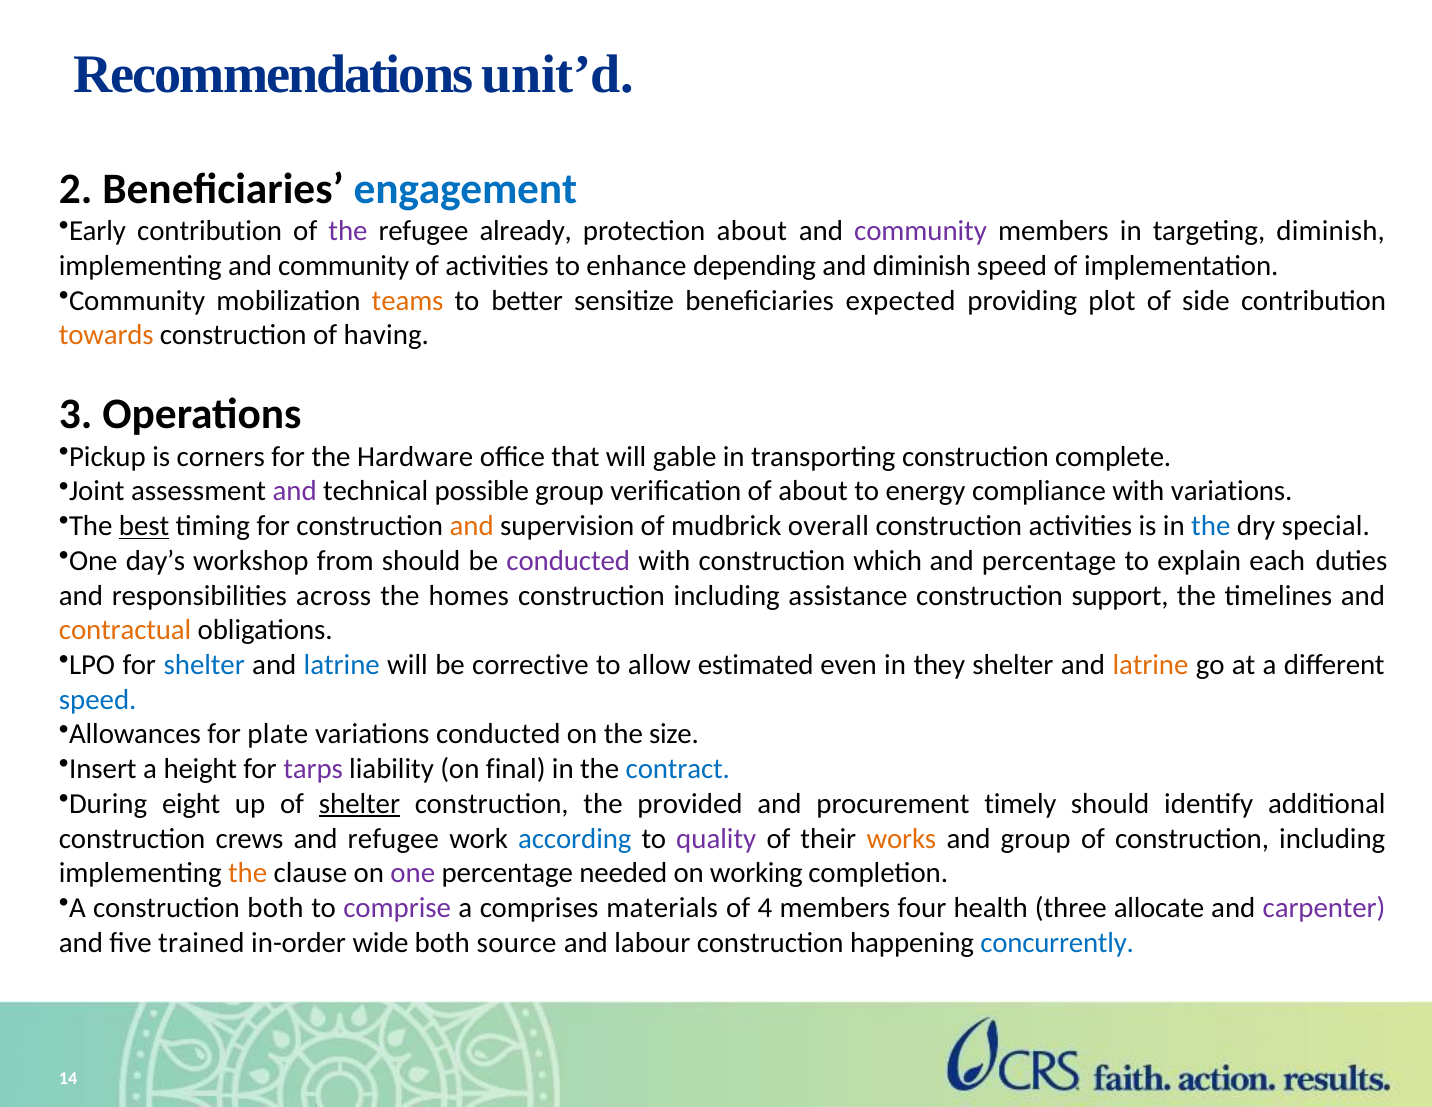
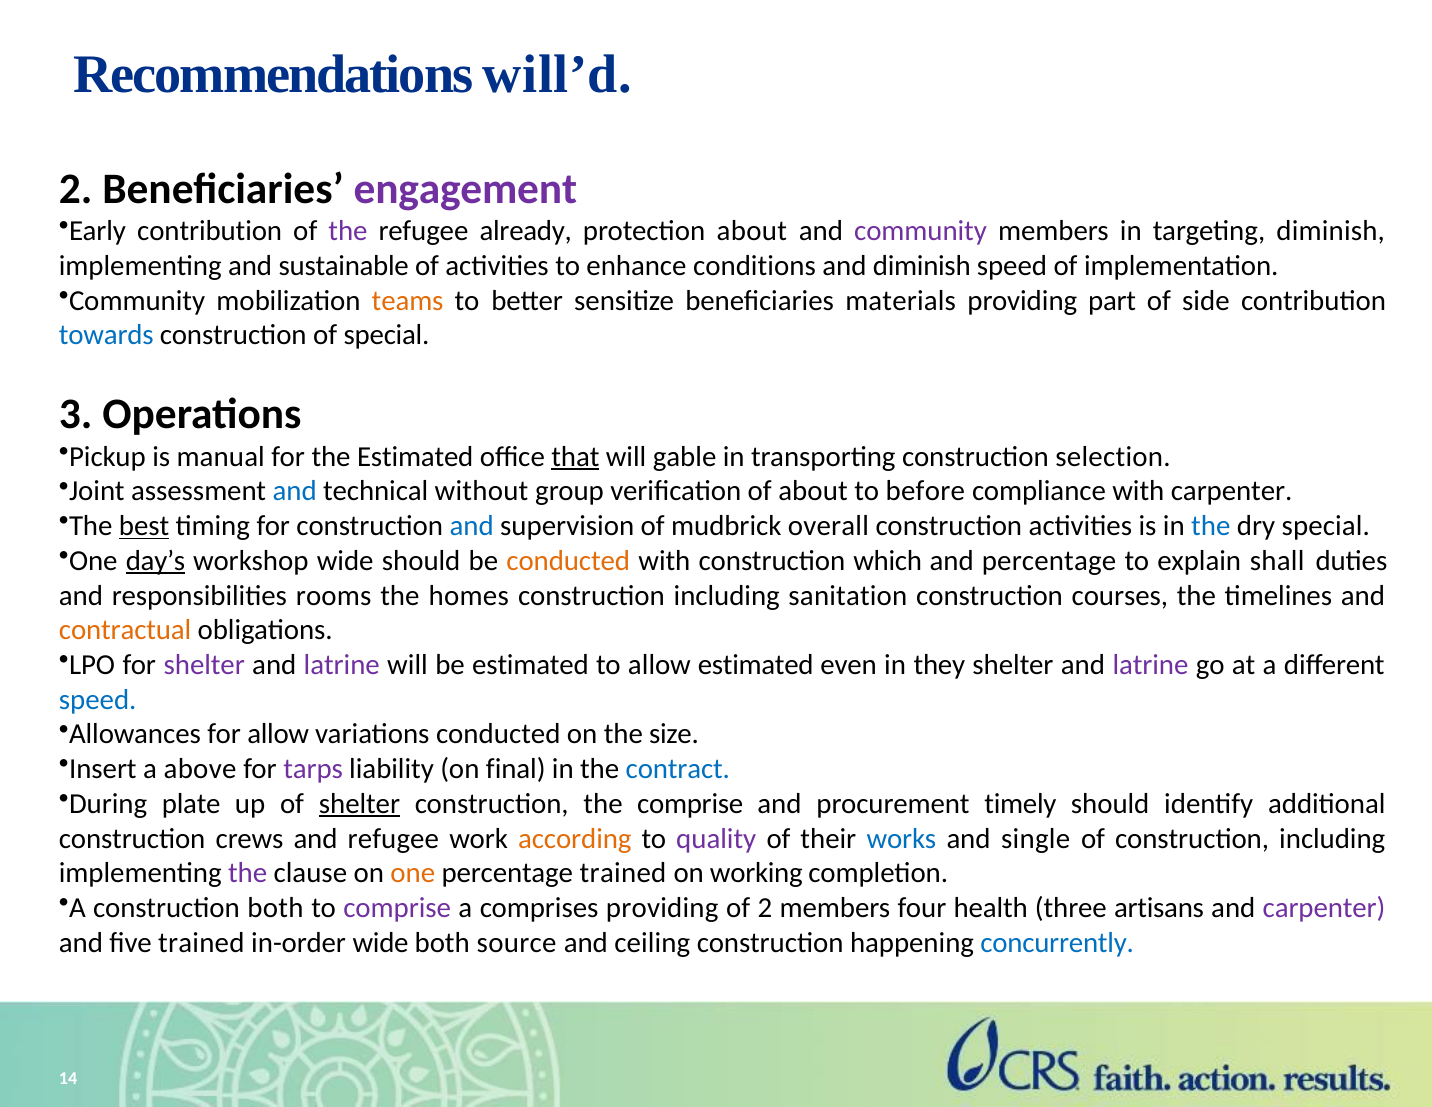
unit’d: unit’d -> will’d (557, 74)
engagement colour: blue -> purple (465, 189)
implementing and community: community -> sustainable (344, 266)
depending: depending -> conditions (754, 266)
expected: expected -> materials (901, 300)
plot: plot -> part (1112, 300)
towards colour: orange -> blue (106, 335)
of having: having -> special (387, 335)
corners: corners -> manual (221, 457)
the Hardware: Hardware -> Estimated (415, 457)
that underline: none -> present (575, 457)
complete: complete -> selection (1113, 457)
and colour: purple -> blue (295, 491)
possible: possible -> without (482, 491)
energy: energy -> before (925, 491)
with variations: variations -> carpenter (1232, 491)
and colour: orange -> blue (472, 526)
day’s underline: none -> present (156, 561)
workshop from: from -> wide (345, 561)
conducted colour: purple -> orange (568, 561)
each: each -> shall (1277, 561)
across: across -> rooms (334, 595)
assistance: assistance -> sanitation (848, 595)
support: support -> courses (1120, 595)
shelter colour: blue -> purple (204, 665)
latrine colour: blue -> purple (342, 665)
be corrective: corrective -> estimated (531, 665)
latrine colour: orange -> purple (1151, 665)
for plate: plate -> allow (278, 734)
height: height -> above (200, 769)
eight: eight -> plate (191, 804)
the provided: provided -> comprise (690, 804)
according colour: blue -> orange (575, 838)
works colour: orange -> blue (901, 838)
and group: group -> single (1036, 838)
the colour: orange -> purple (248, 873)
one colour: purple -> orange (413, 873)
percentage needed: needed -> trained (623, 873)
comprises materials: materials -> providing (662, 908)
of 4: 4 -> 2 (765, 908)
allocate: allocate -> artisans (1159, 908)
labour: labour -> ceiling (652, 942)
